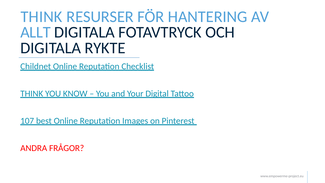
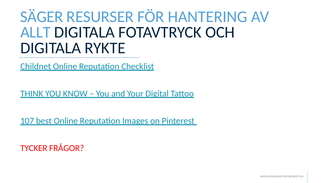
THINK: THINK -> SÄGER (42, 17)
ANDRA: ANDRA -> TYCKER (34, 148)
